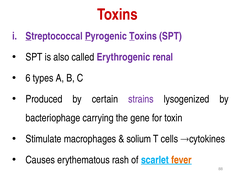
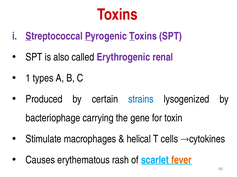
6: 6 -> 1 (28, 78)
strains colour: purple -> blue (141, 99)
solium: solium -> helical (139, 140)
